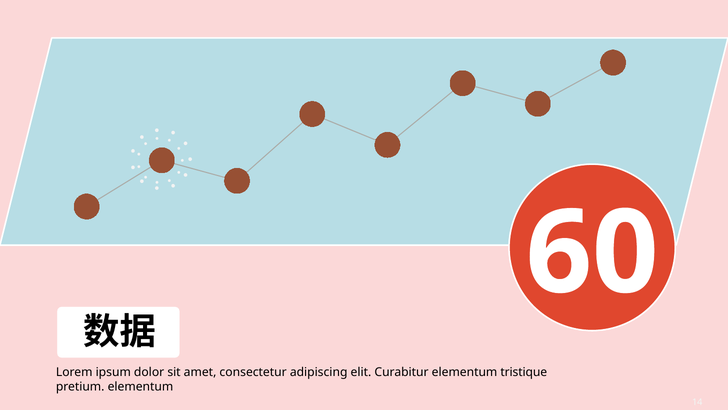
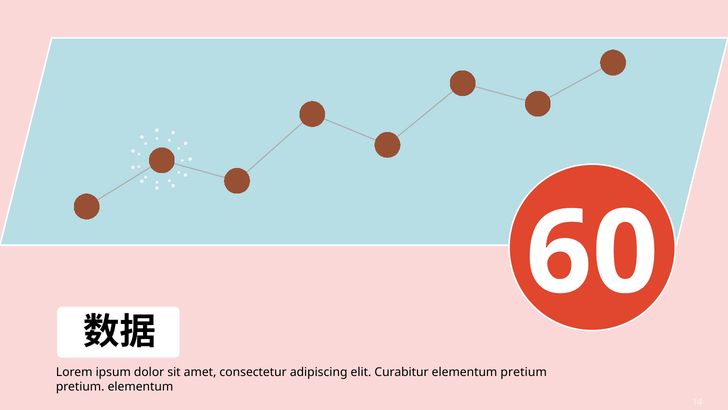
elementum tristique: tristique -> pretium (524, 372)
